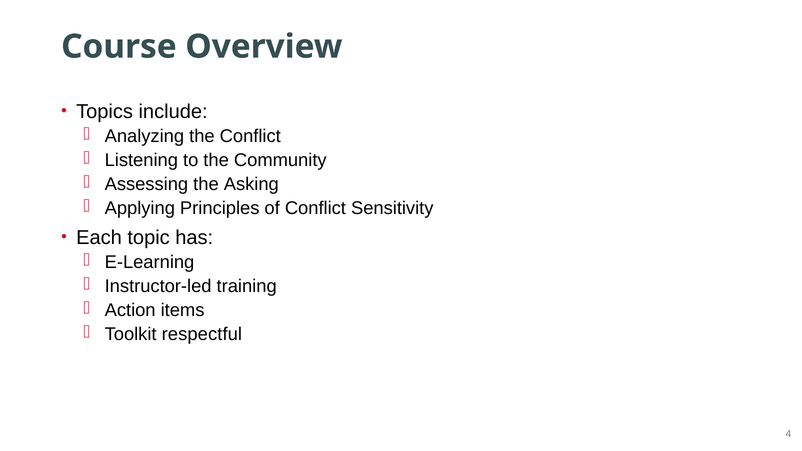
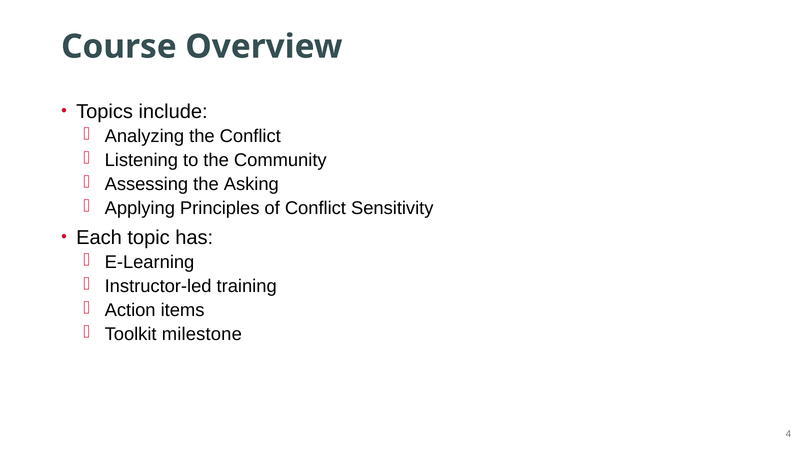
respectful: respectful -> milestone (202, 334)
